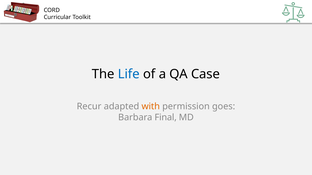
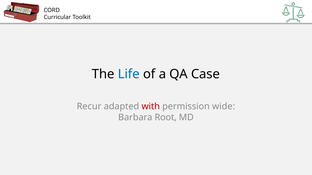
with colour: orange -> red (151, 107)
goes: goes -> wide (224, 107)
Final: Final -> Root (166, 118)
